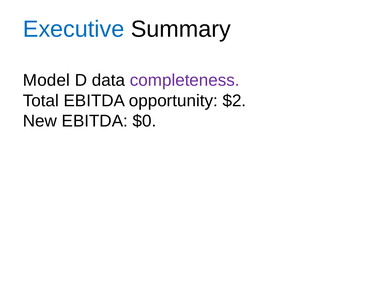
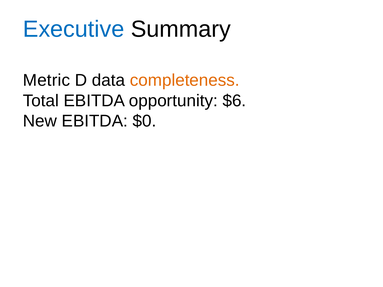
Model: Model -> Metric (46, 80)
completeness colour: purple -> orange (185, 80)
$2: $2 -> $6 (234, 101)
